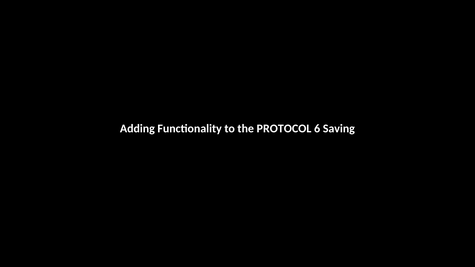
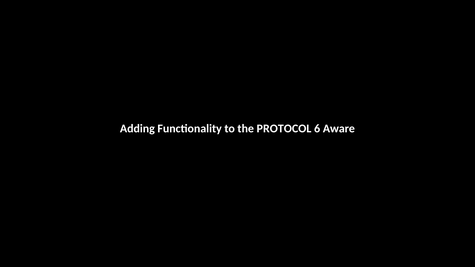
Saving: Saving -> Aware (339, 129)
